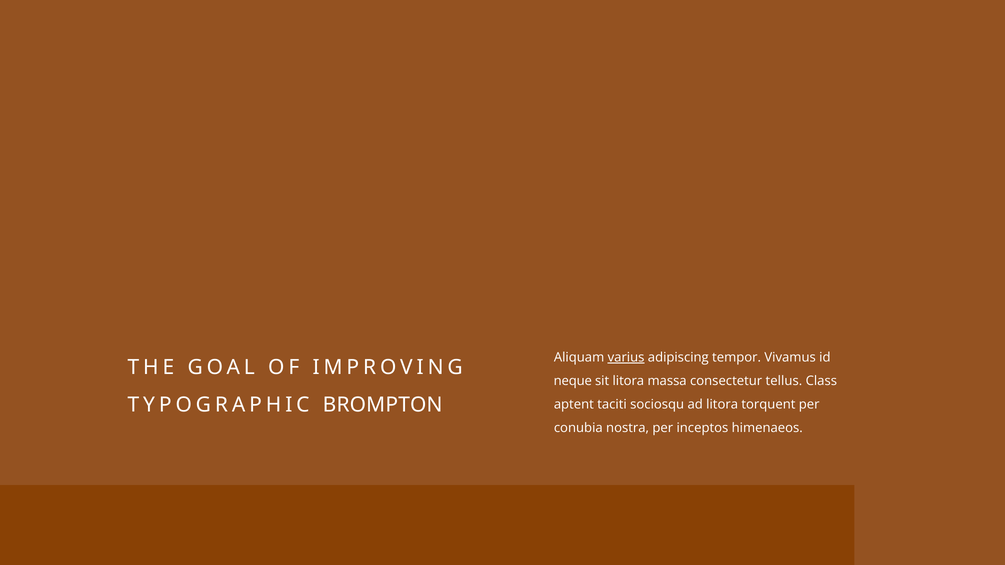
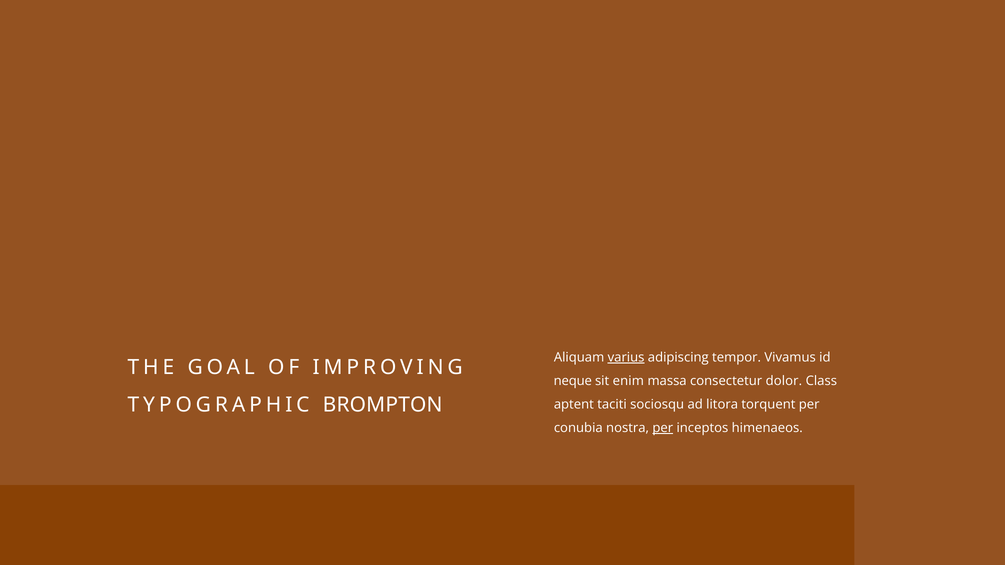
sit litora: litora -> enim (628, 381)
tellus: tellus -> dolor (784, 381)
per underline: none -> present (663, 428)
